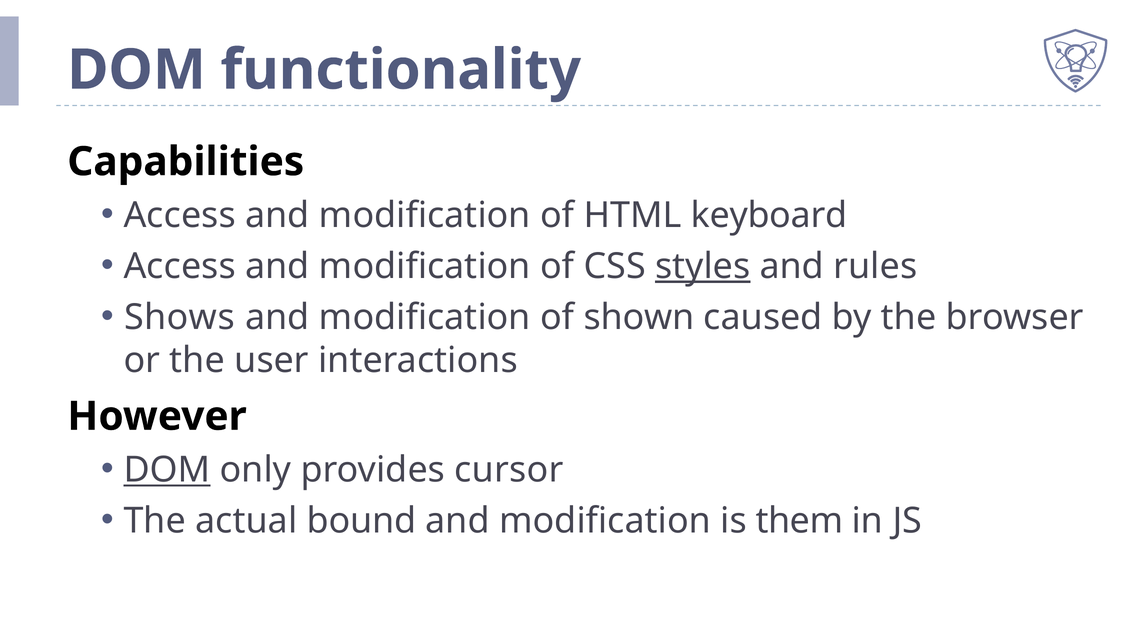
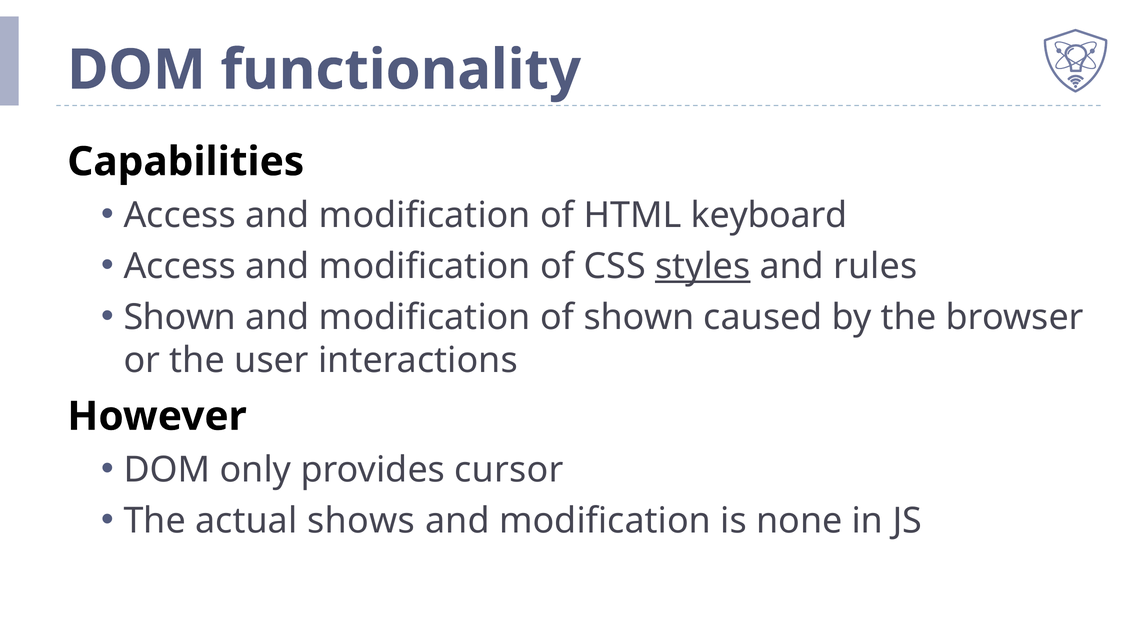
Shows: Shows -> Shown (180, 317)
DOM underline: present -> none (167, 470)
bound: bound -> shows (361, 521)
them: them -> none (799, 521)
